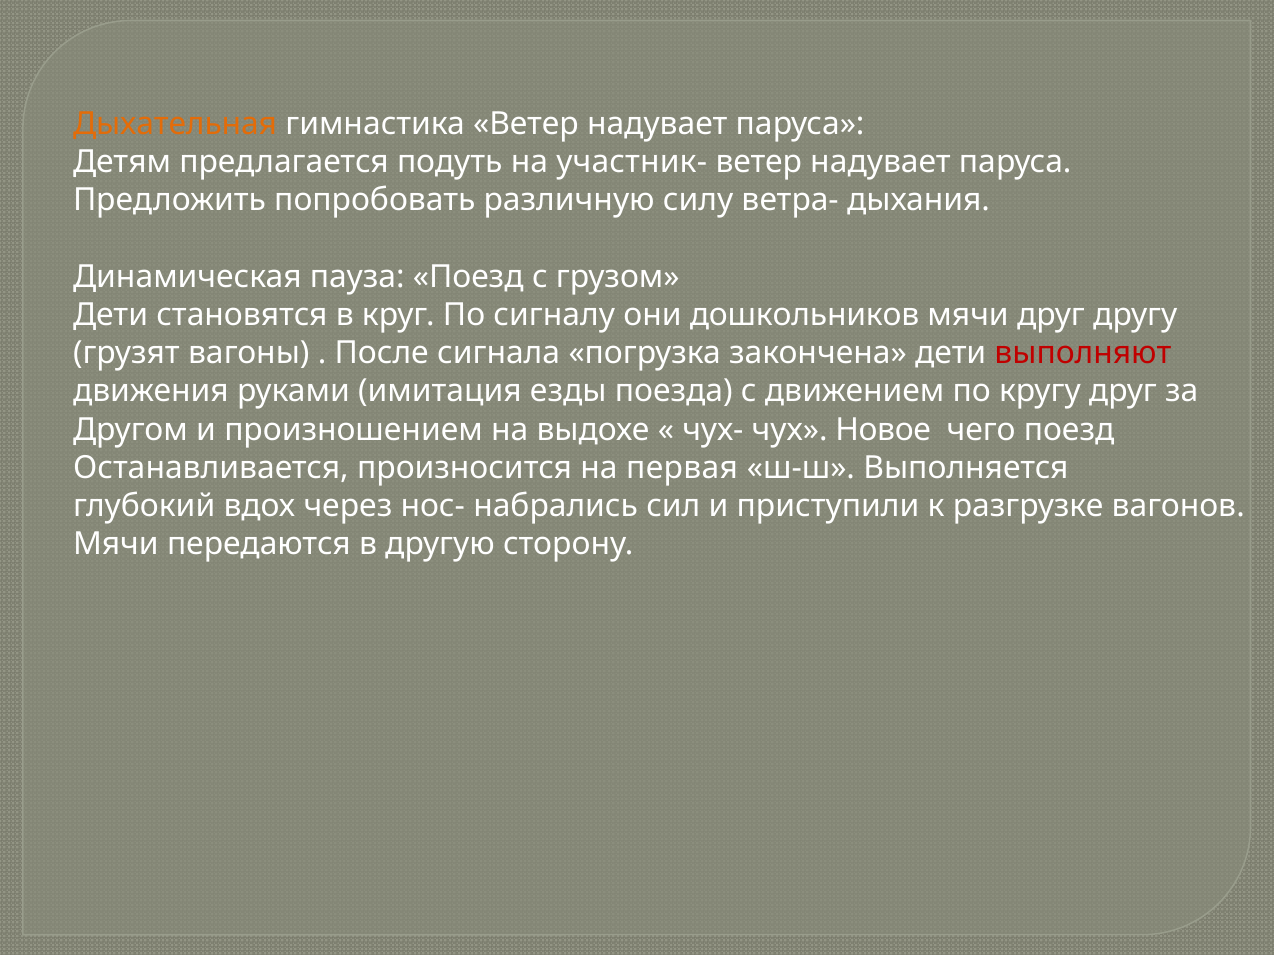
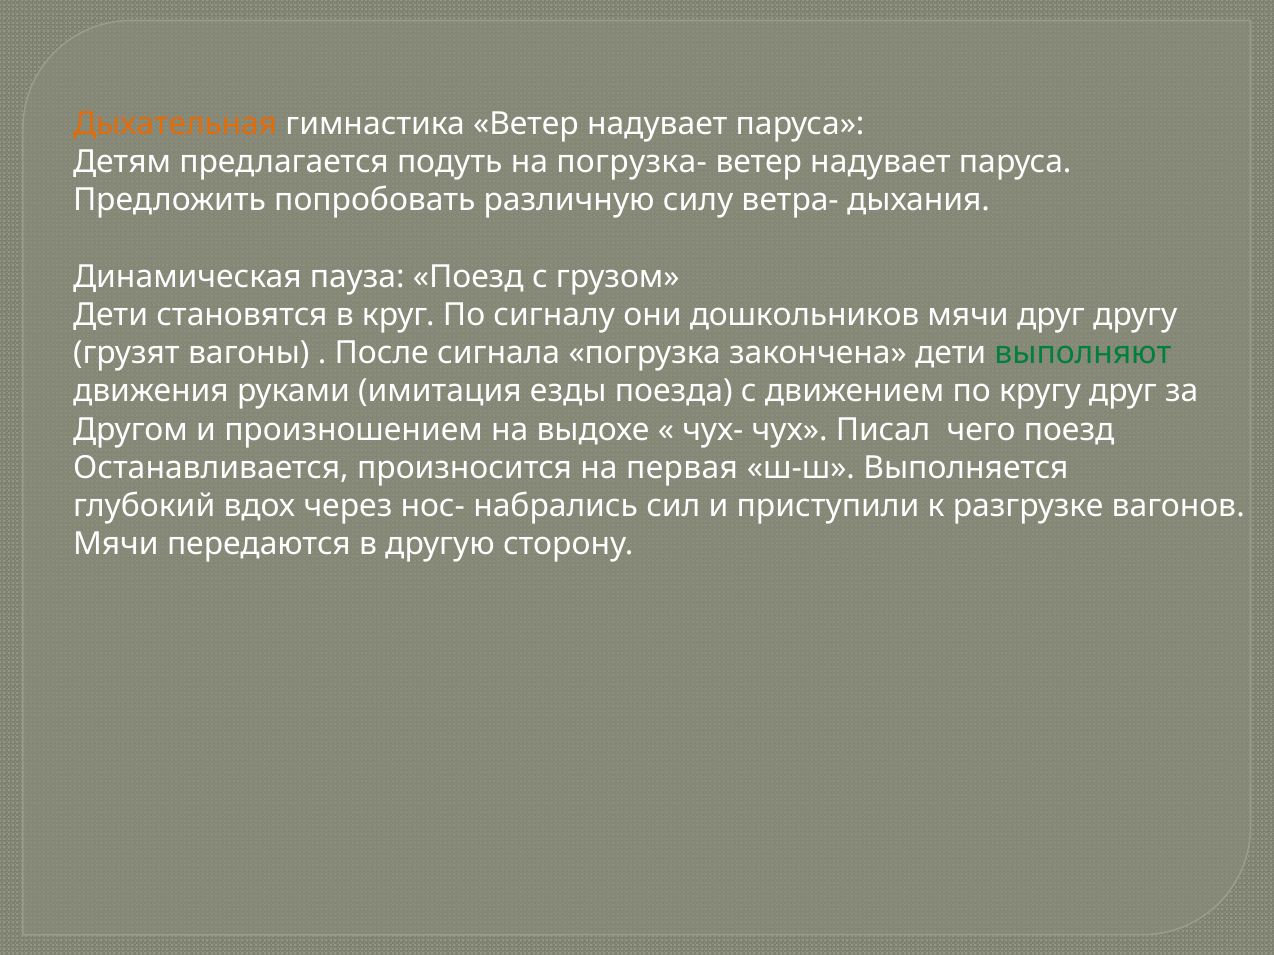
участник-: участник- -> погрузка- (632, 162)
выполняют colour: red -> green (1083, 353)
Новое: Новое -> Писал (883, 430)
